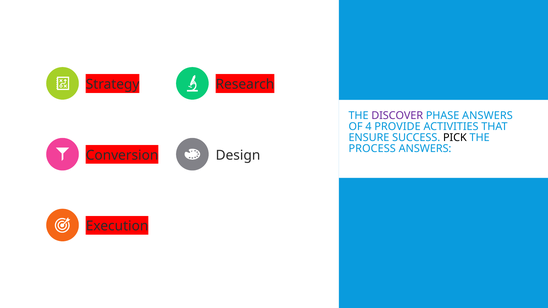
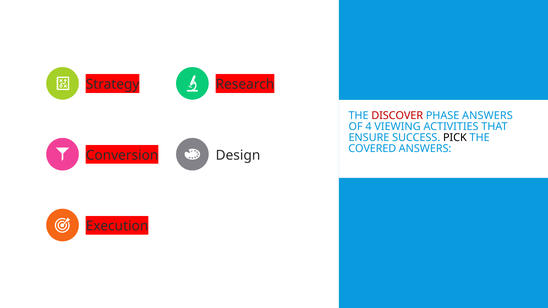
DISCOVER colour: purple -> red (397, 116)
PROVIDE: PROVIDE -> VIEWING (398, 127)
PROCESS: PROCESS -> COVERED (372, 149)
